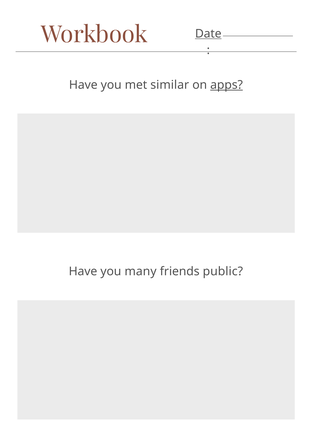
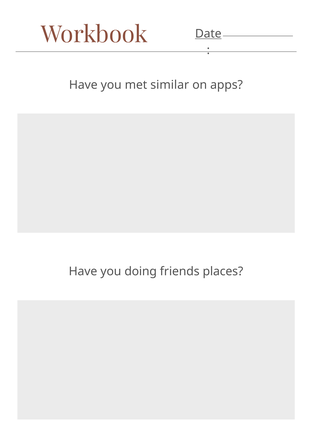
apps underline: present -> none (227, 85)
many: many -> doing (141, 272)
public: public -> places (223, 272)
